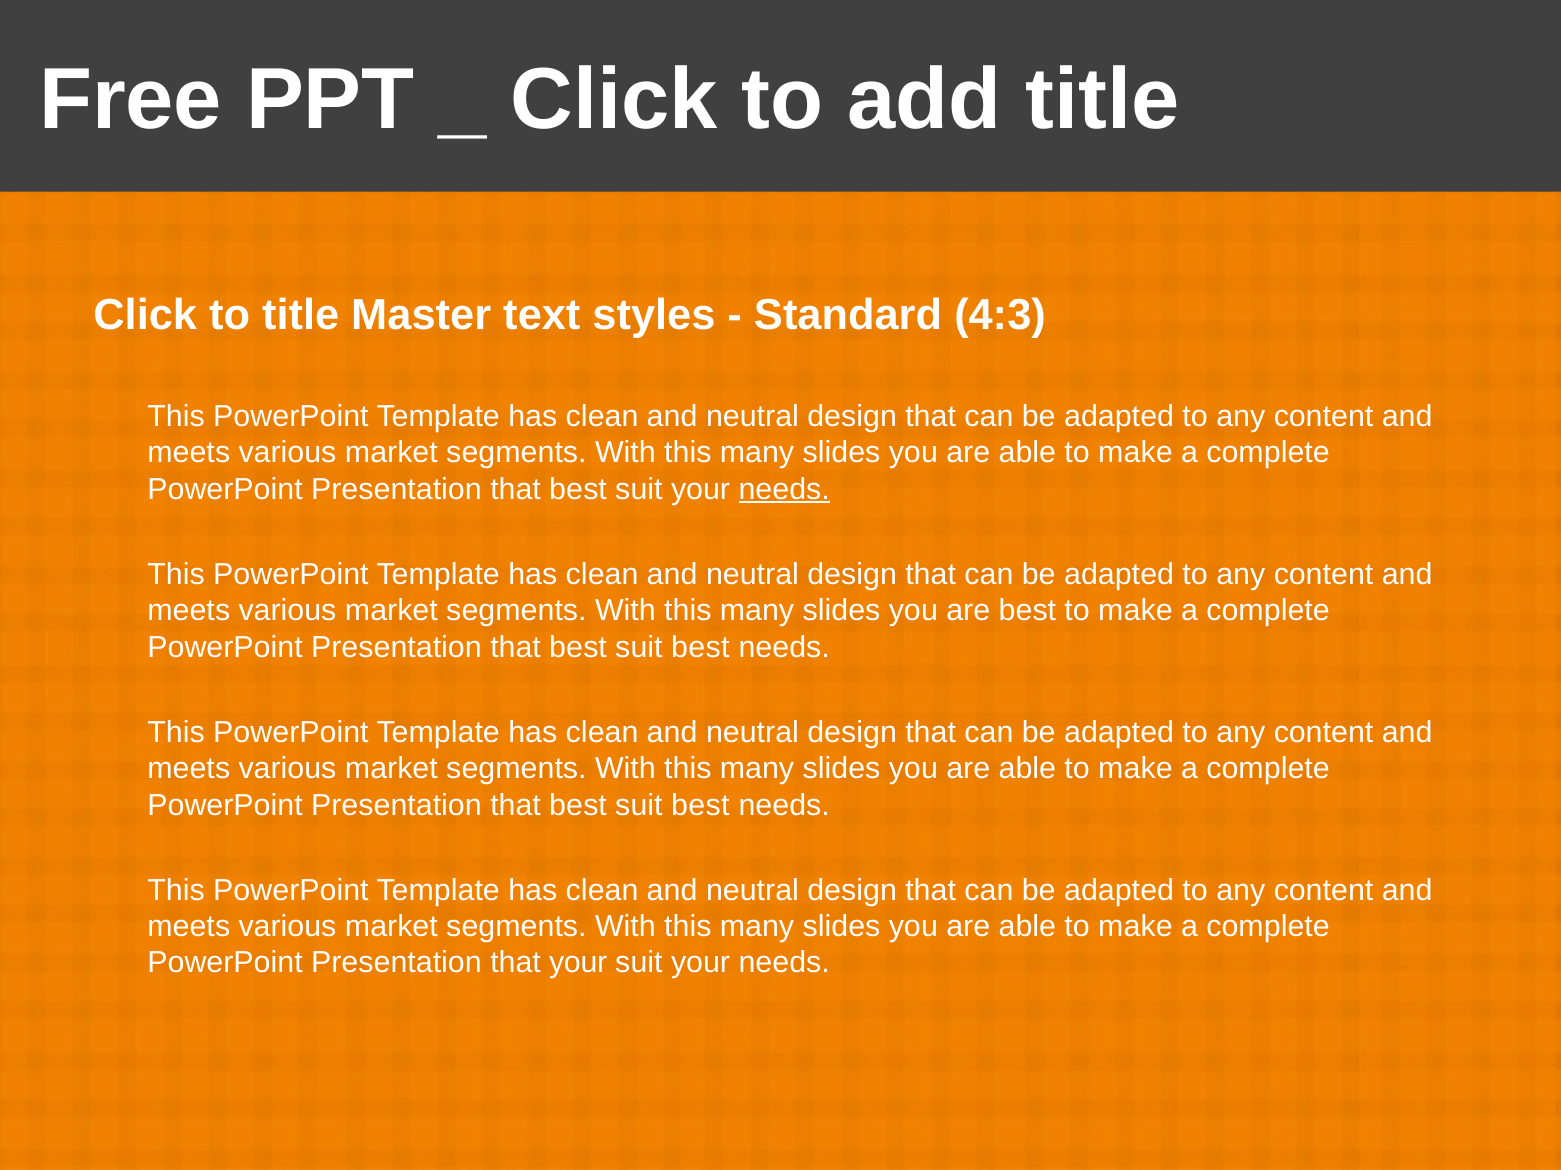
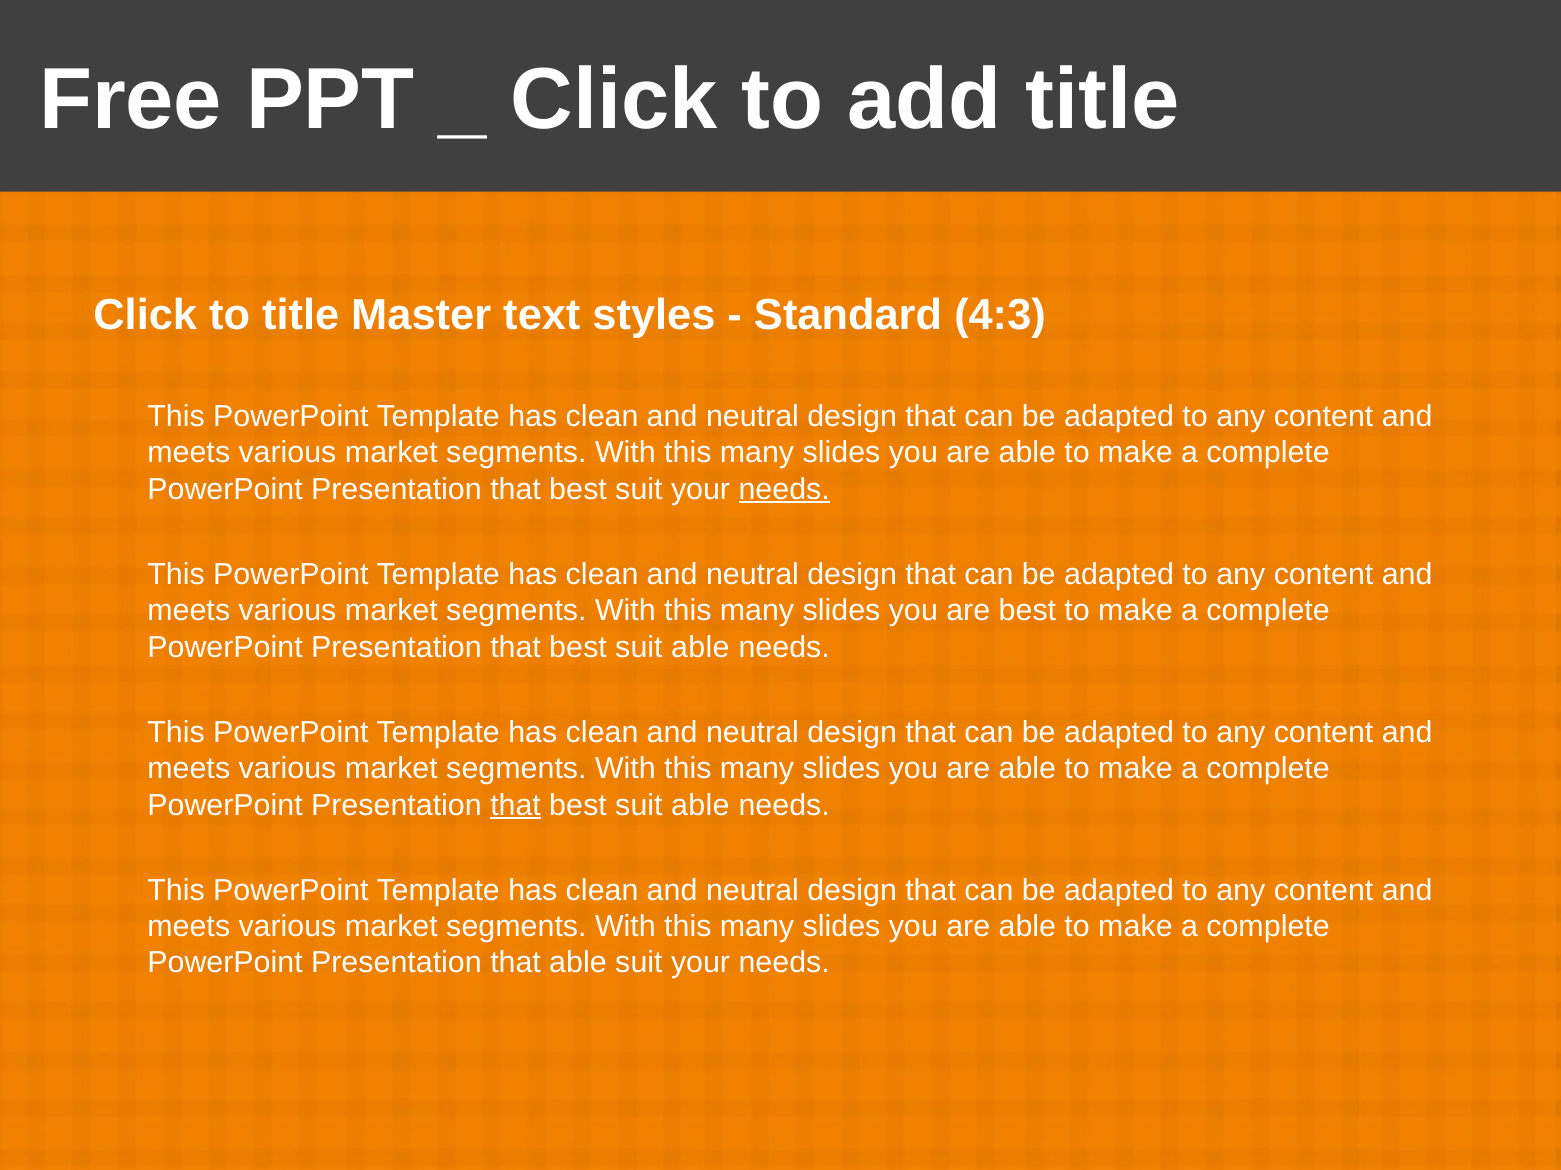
best: best -> able (700, 648)
that underline: none -> present (516, 806)
best: best -> able (700, 806)
that your: your -> able (578, 963)
